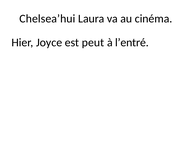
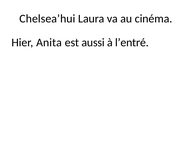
Joyce: Joyce -> Anita (49, 42)
peut: peut -> aussi (93, 42)
